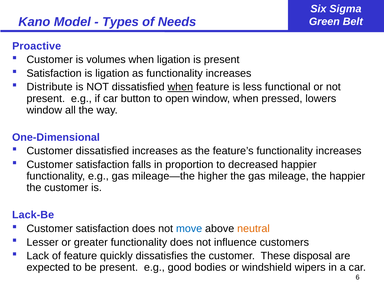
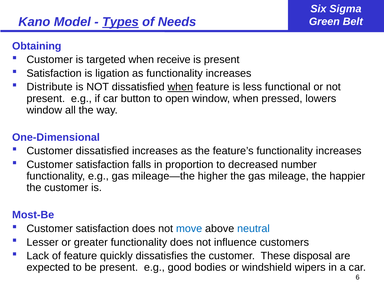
Types underline: none -> present (120, 22)
Proactive: Proactive -> Obtaining (37, 46)
volumes: volumes -> targeted (106, 60)
when ligation: ligation -> receive (174, 60)
decreased happier: happier -> number (299, 165)
Lack-Be: Lack-Be -> Most-Be (33, 215)
neutral colour: orange -> blue (253, 229)
